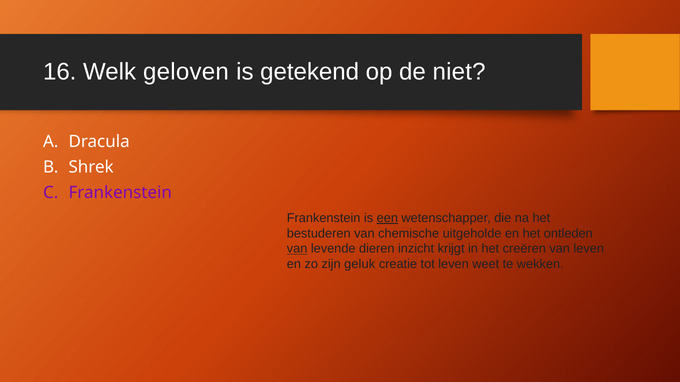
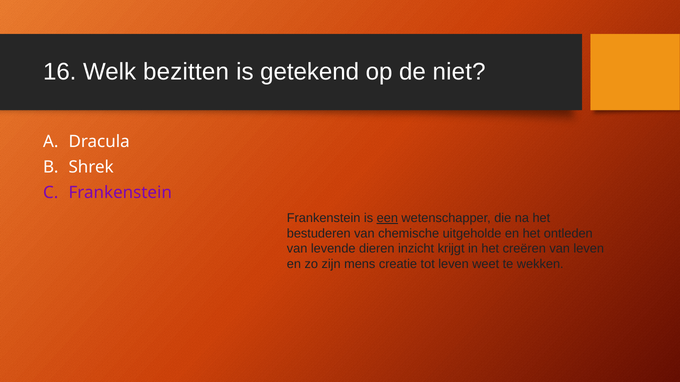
geloven: geloven -> bezitten (186, 72)
van underline: present -> none (297, 249)
geluk: geluk -> mens (360, 264)
